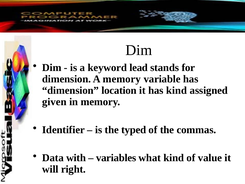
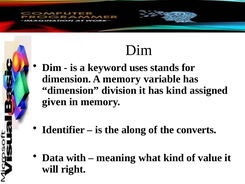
lead: lead -> uses (139, 68)
location: location -> division (119, 90)
typed: typed -> along (134, 130)
commas: commas -> converts (196, 130)
variables: variables -> meaning (116, 158)
